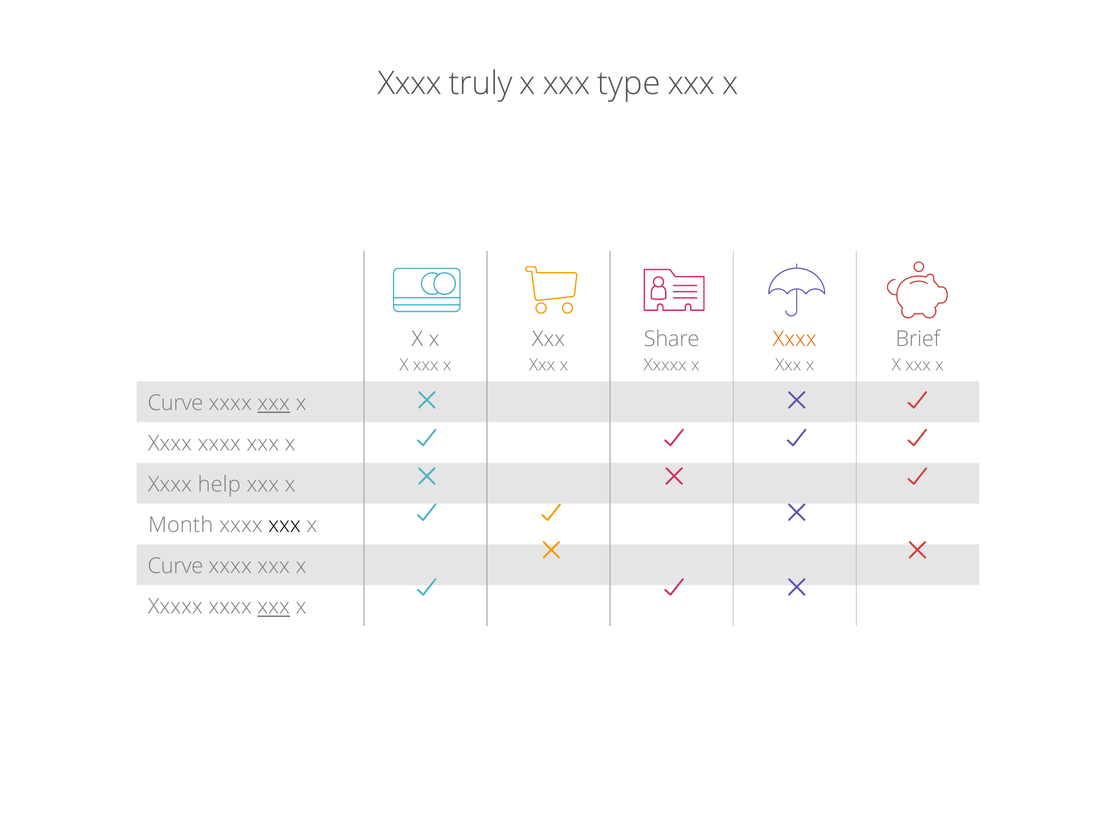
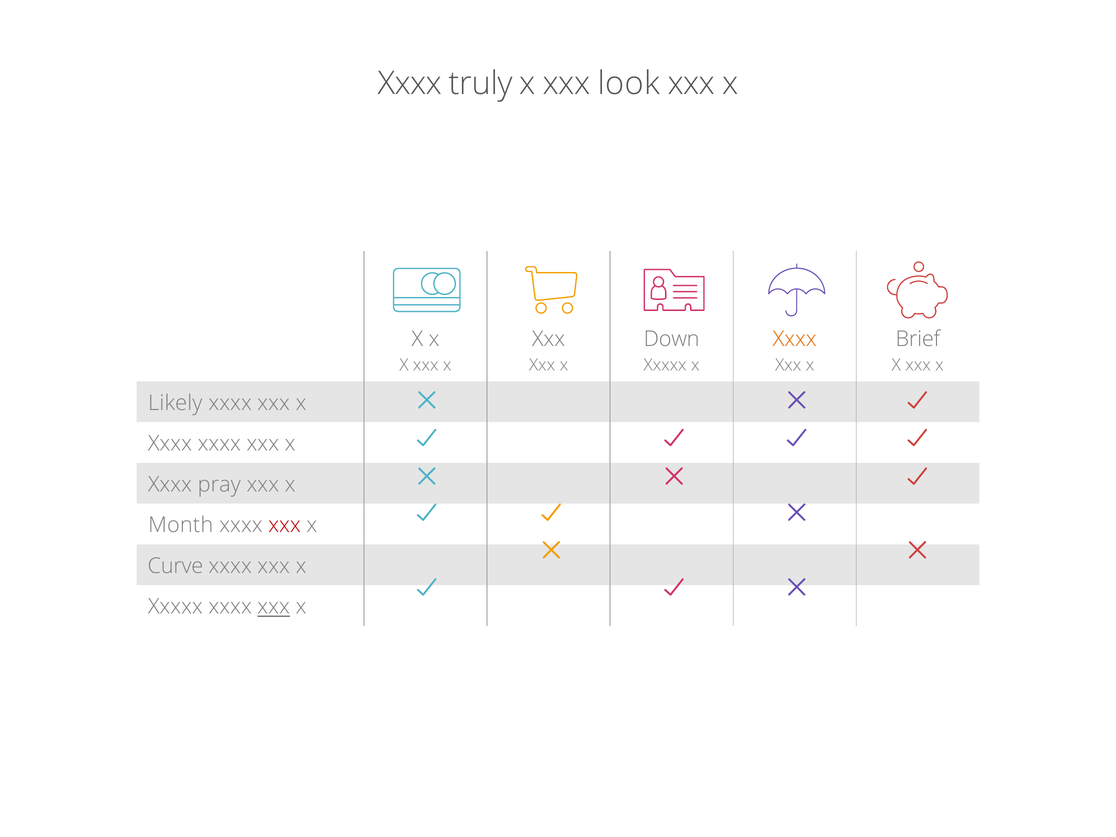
type: type -> look (629, 83)
Share: Share -> Down (672, 339)
Curve: Curve -> Likely (175, 403)
xxx underline: present -> none (274, 403)
help: help -> pray (219, 484)
xxx colour: black -> red (285, 525)
